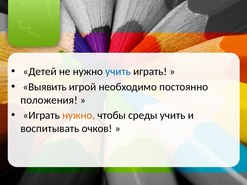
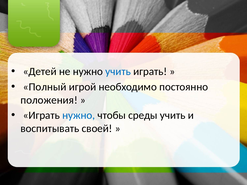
Выявить: Выявить -> Полный (45, 87)
нужно colour: orange -> blue (79, 116)
очков: очков -> своей (97, 129)
